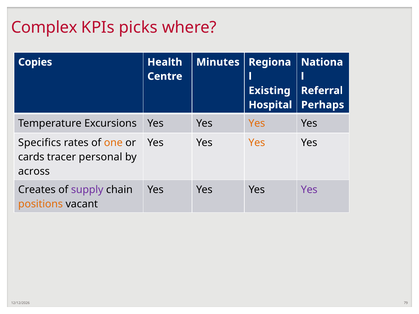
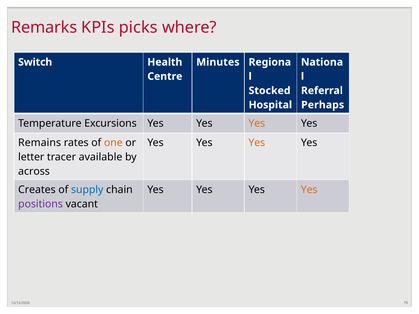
Complex: Complex -> Remarks (44, 28)
Copies: Copies -> Switch (35, 62)
Existing: Existing -> Stocked (270, 91)
Specifics: Specifics -> Remains (40, 143)
cards: cards -> letter (31, 157)
personal: personal -> available (101, 157)
supply colour: purple -> blue (87, 190)
Yes colour: purple -> orange (309, 190)
positions colour: orange -> purple (41, 204)
